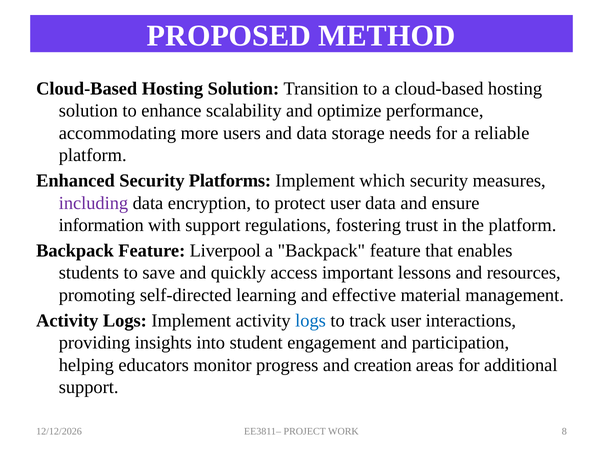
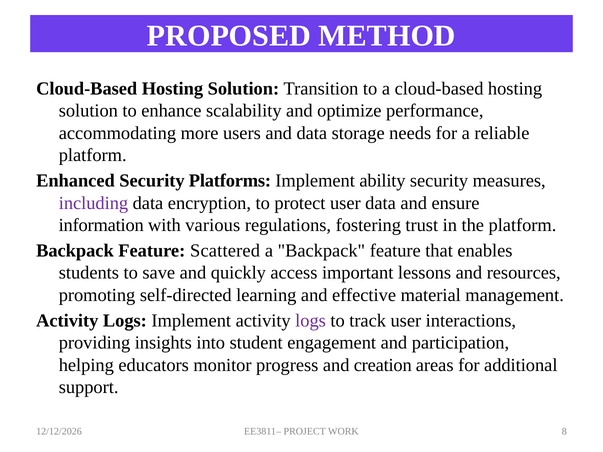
which: which -> ability (382, 181)
with support: support -> various (213, 225)
Liverpool: Liverpool -> Scattered (225, 251)
logs colour: blue -> purple (311, 321)
